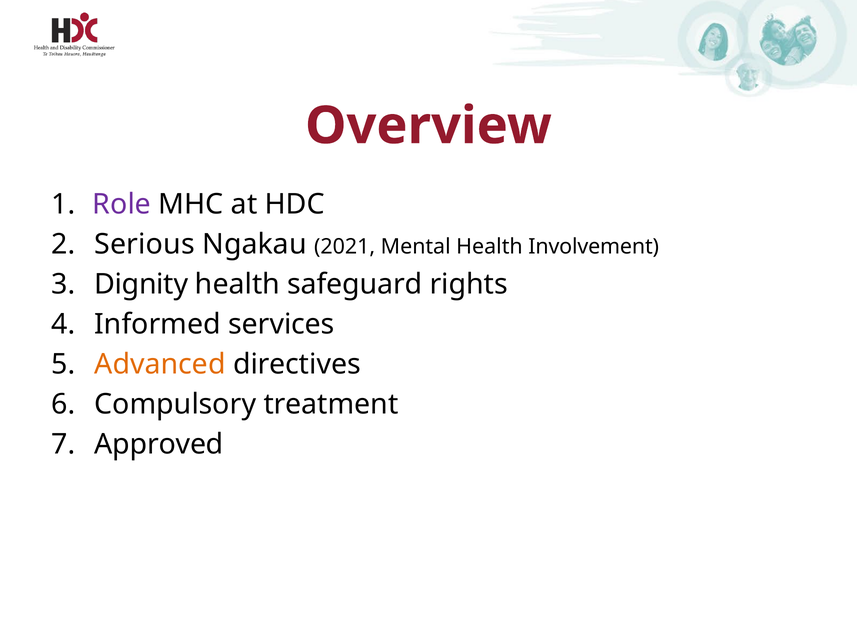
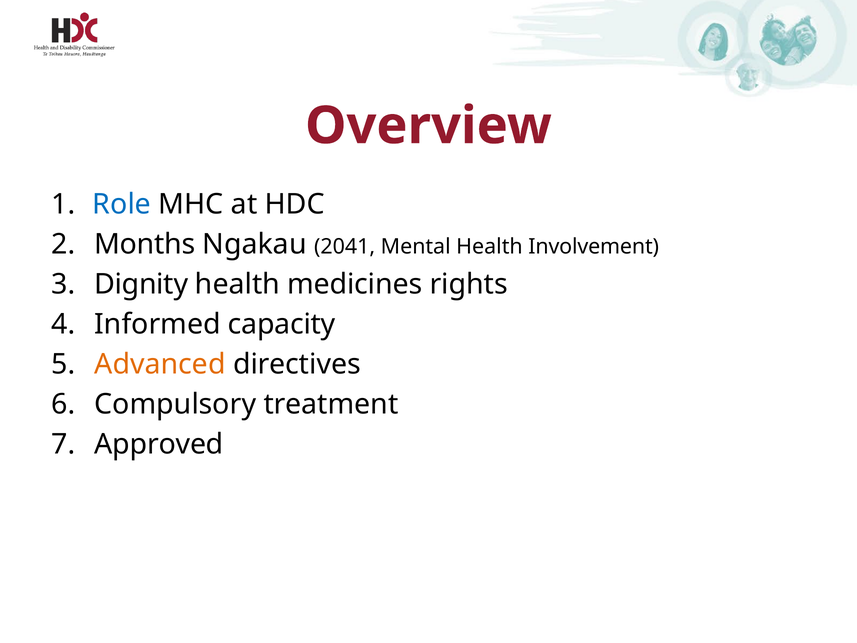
Role colour: purple -> blue (122, 204)
Serious: Serious -> Months (145, 244)
2021: 2021 -> 2041 (345, 246)
safeguard: safeguard -> medicines (355, 284)
services: services -> capacity (282, 324)
